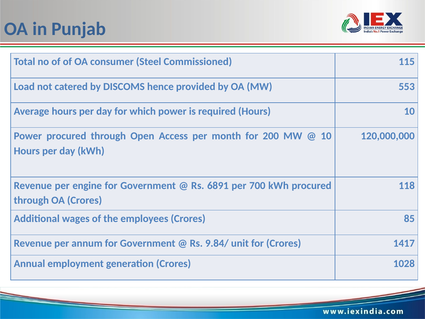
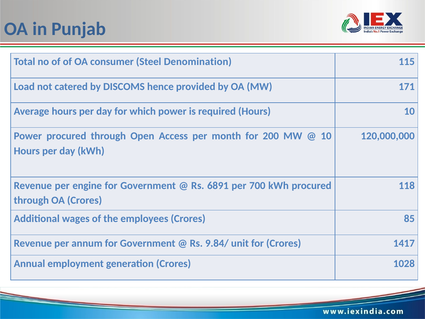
Commissioned: Commissioned -> Denomination (198, 62)
553: 553 -> 171 (407, 86)
